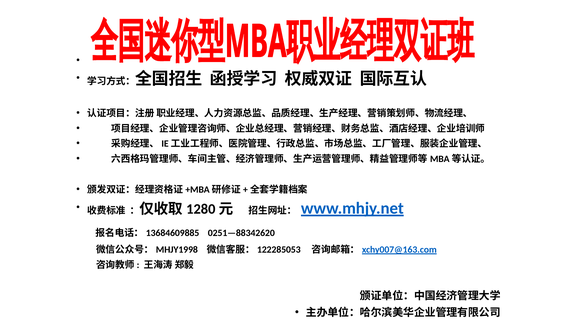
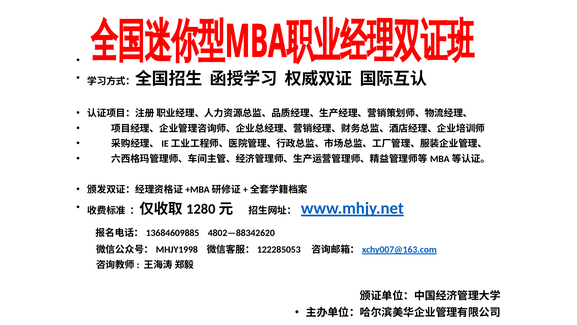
0251—88342620: 0251—88342620 -> 4802—88342620 (241, 233)
